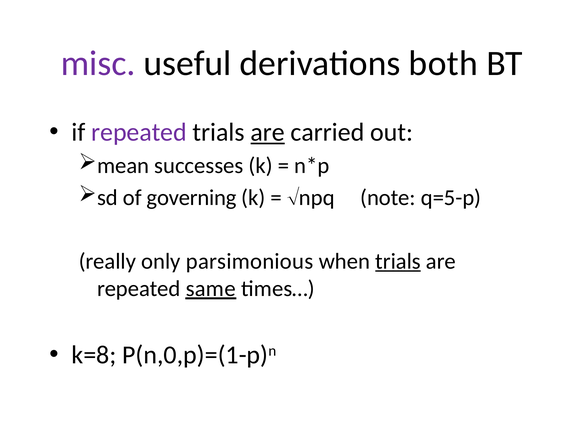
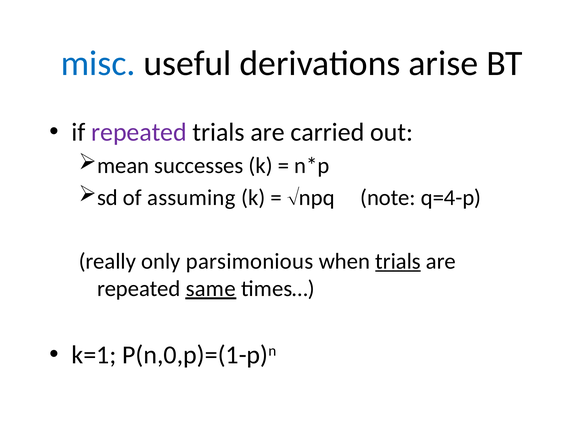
misc colour: purple -> blue (98, 63)
both: both -> arise (443, 63)
are underline: present -> none (268, 132)
governing: governing -> assuming (191, 198)
q=5-p: q=5-p -> q=4-p (451, 198)
k=8: k=8 -> k=1 (94, 355)
